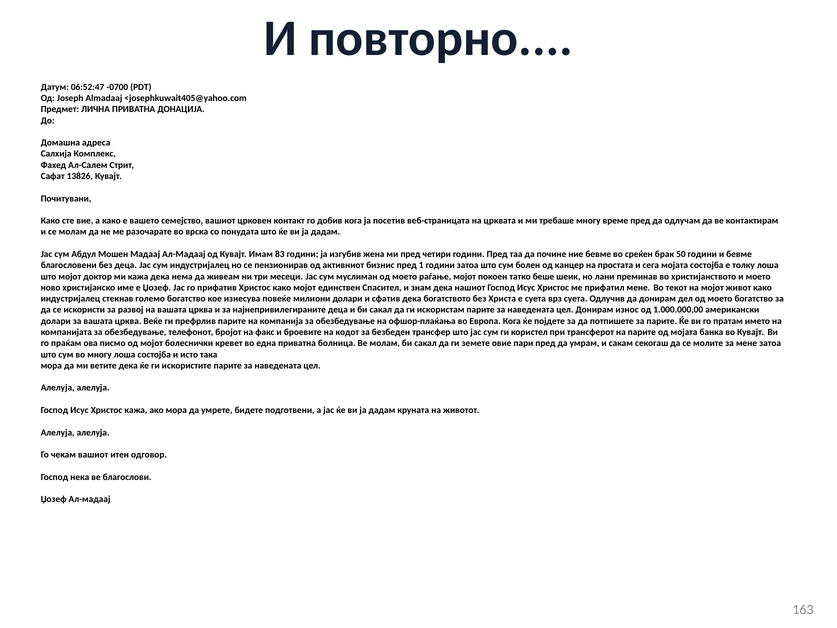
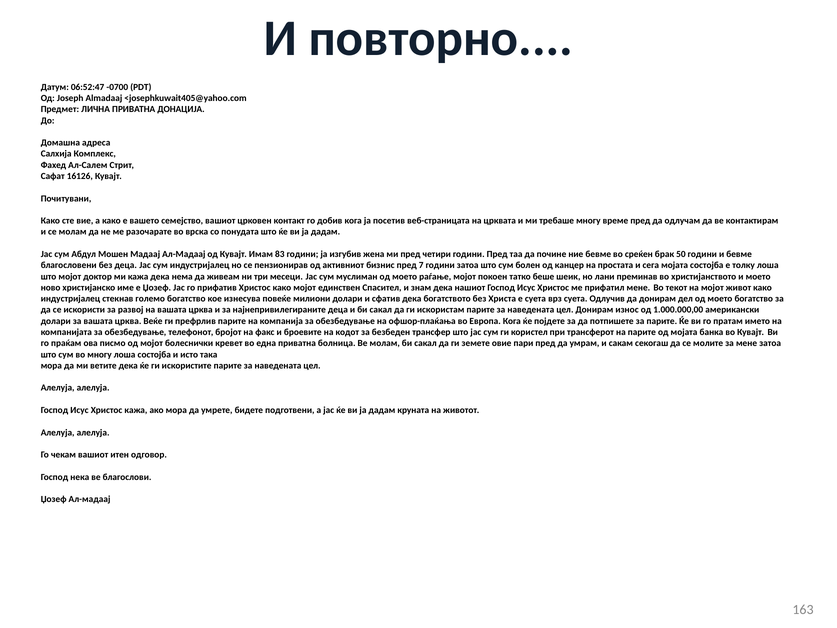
13826: 13826 -> 16126 (80, 176)
1: 1 -> 7 (421, 265)
